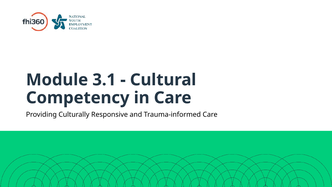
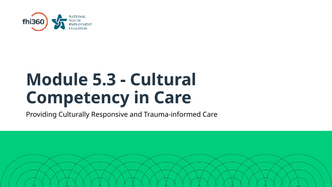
3.1: 3.1 -> 5.3 (104, 80)
